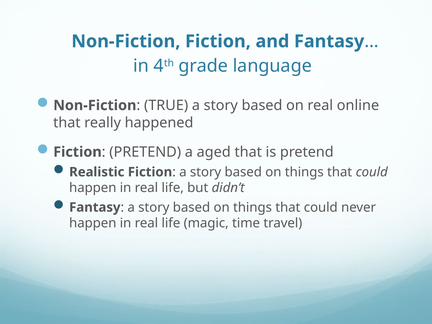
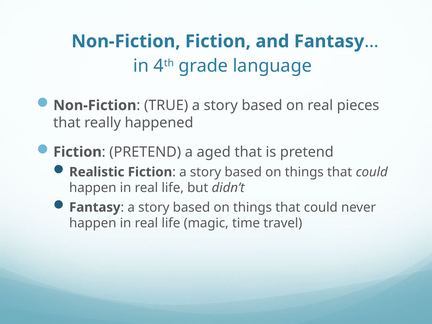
online: online -> pieces (358, 105)
